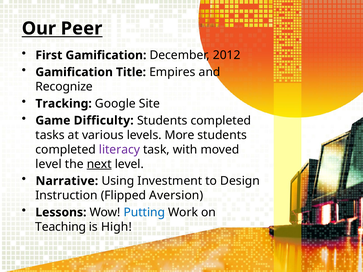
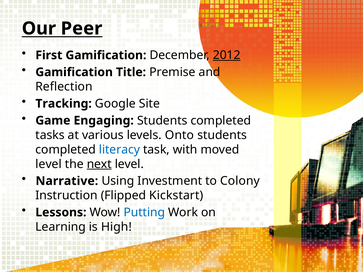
2012 underline: none -> present (227, 55)
Empires: Empires -> Premise (172, 72)
Recognize: Recognize -> Reflection (64, 87)
Difficulty: Difficulty -> Engaging (104, 121)
More: More -> Onto (179, 135)
literacy colour: purple -> blue (119, 150)
Design: Design -> Colony (240, 181)
Aversion: Aversion -> Kickstart (176, 196)
Teaching: Teaching -> Learning (61, 227)
